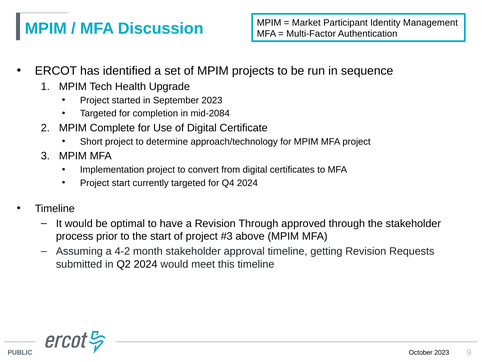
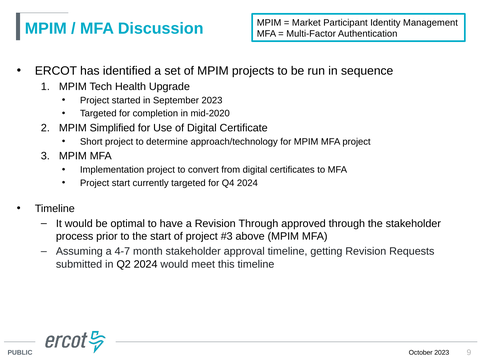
mid-2084: mid-2084 -> mid-2020 (210, 113)
Complete: Complete -> Simplified (112, 128)
4-2: 4-2 -> 4-7 (122, 251)
